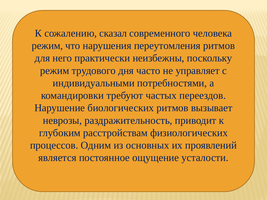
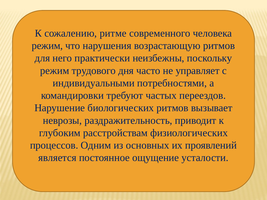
сказал: сказал -> ритме (113, 33)
переутомления: переутомления -> возрастающую (167, 46)
